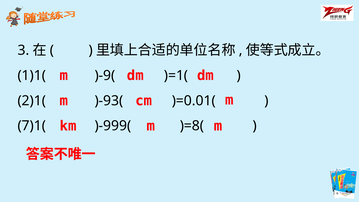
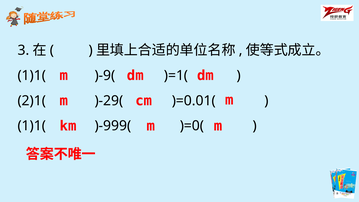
)-93(: )-93( -> )-29( (109, 101)
7)1(: 7)1( -> 1)1( (32, 126)
)=8(: )=8( -> )=0( (192, 126)
